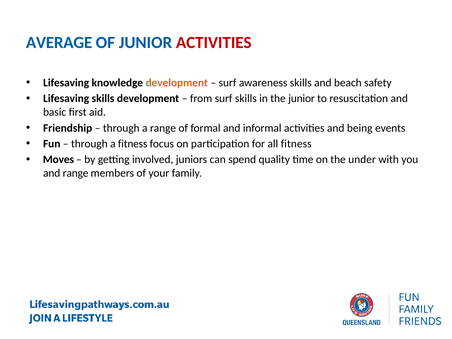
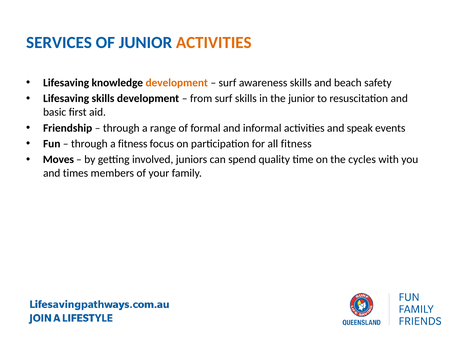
AVERAGE: AVERAGE -> SERVICES (59, 43)
ACTIVITIES colour: red -> orange (214, 43)
being: being -> speak (360, 128)
under: under -> cycles (362, 160)
and range: range -> times (76, 173)
